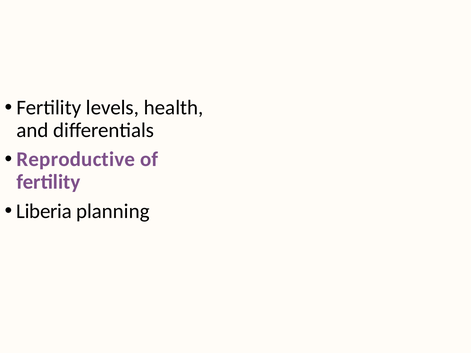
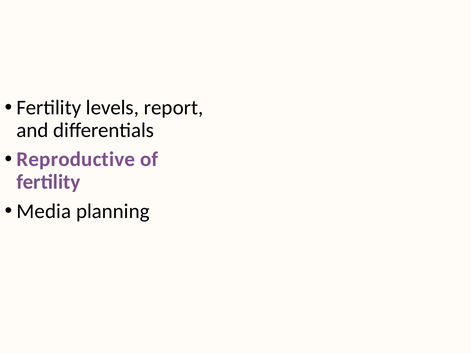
health: health -> report (174, 108)
Liberia: Liberia -> Media (44, 211)
